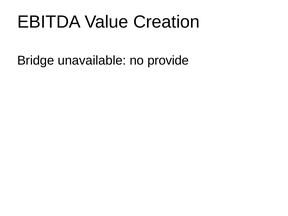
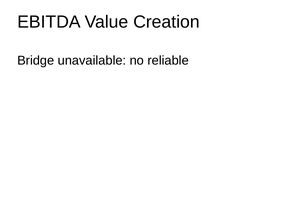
provide: provide -> reliable (168, 60)
